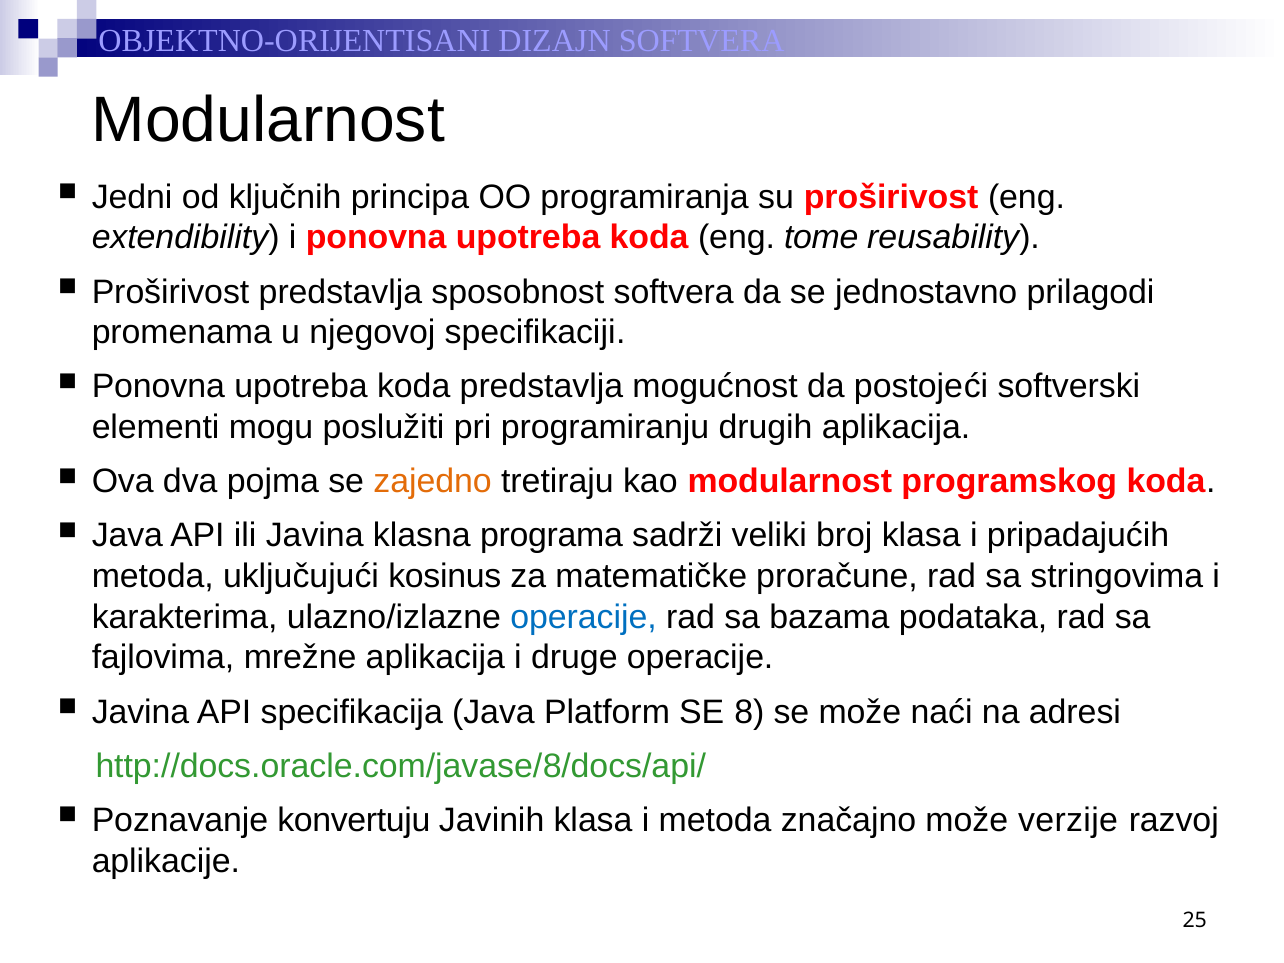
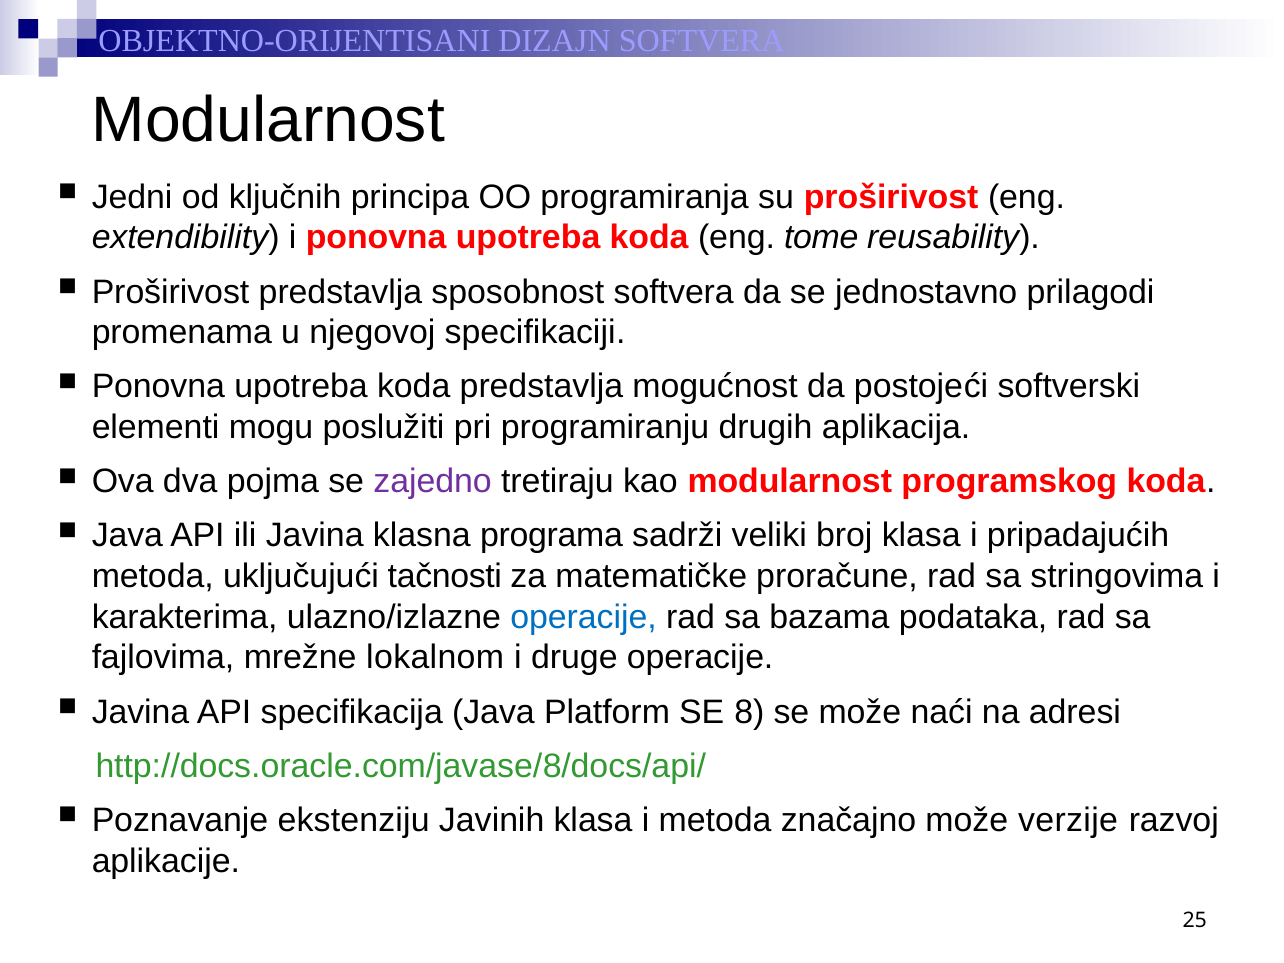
zajedno colour: orange -> purple (433, 482)
kosinus: kosinus -> tačnosti (445, 576)
mrežne aplikacija: aplikacija -> lokalnom (435, 658)
konvertuju: konvertuju -> ekstenziju (354, 820)
